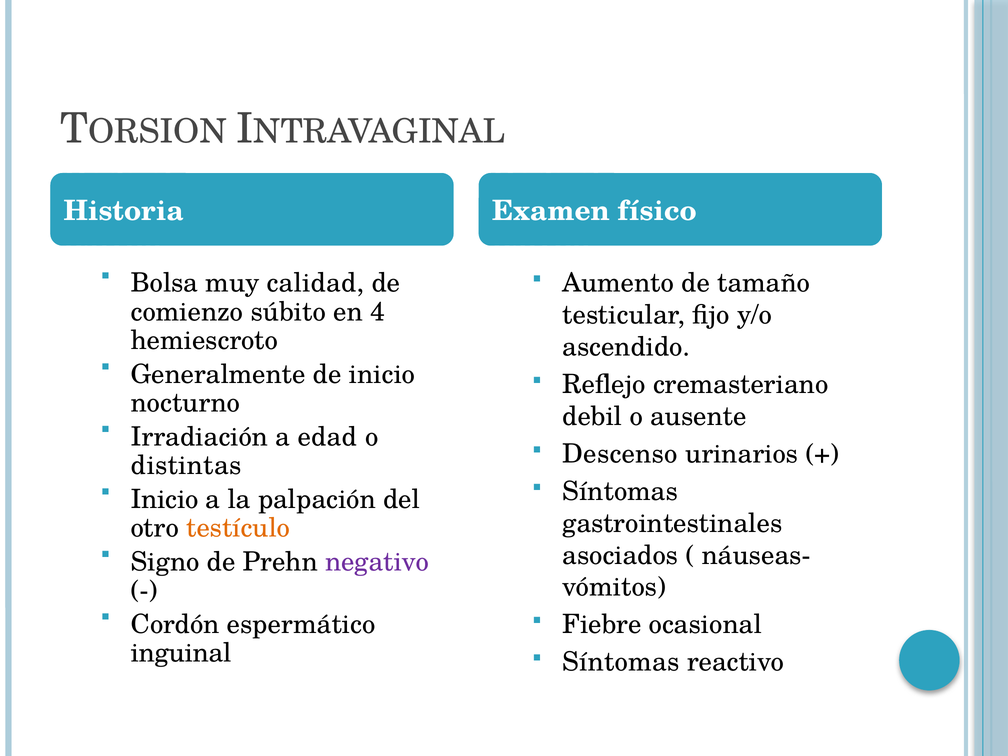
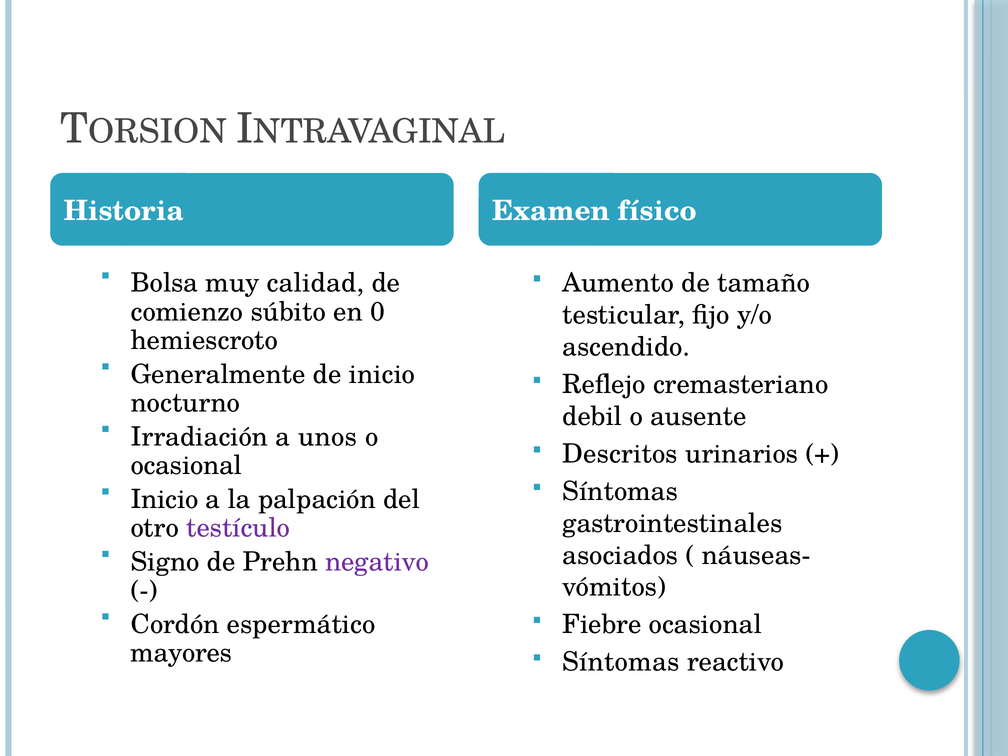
4: 4 -> 0 (377, 312)
edad: edad -> unos (328, 437)
Descenso: Descenso -> Descritos (620, 454)
distintas: distintas -> ocasional (186, 466)
testículo colour: orange -> purple (238, 528)
inguinal: inguinal -> mayores (181, 653)
